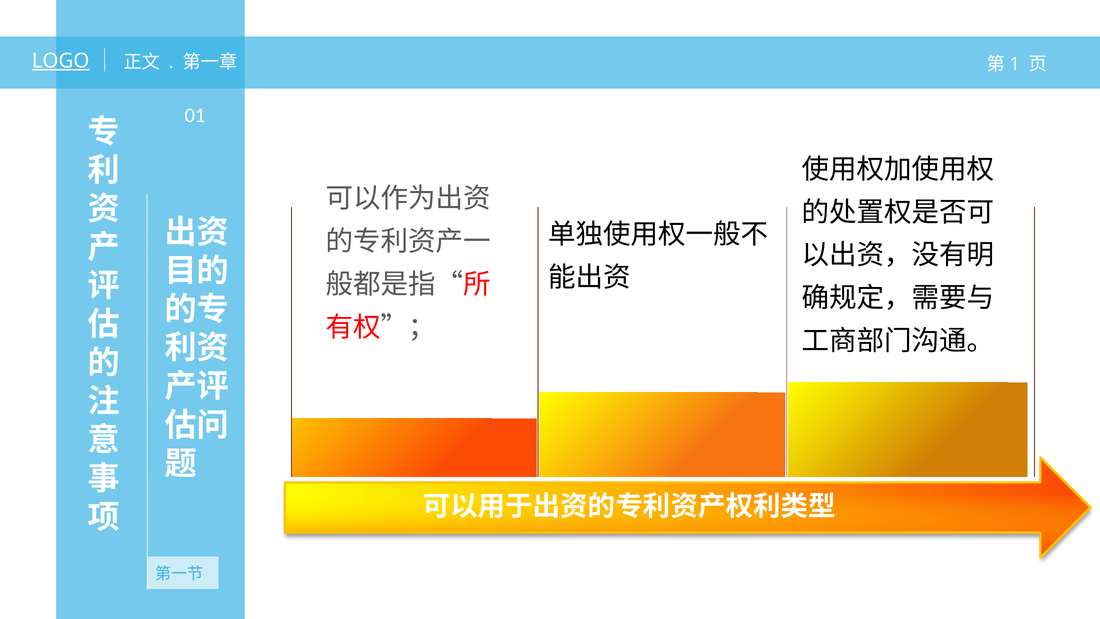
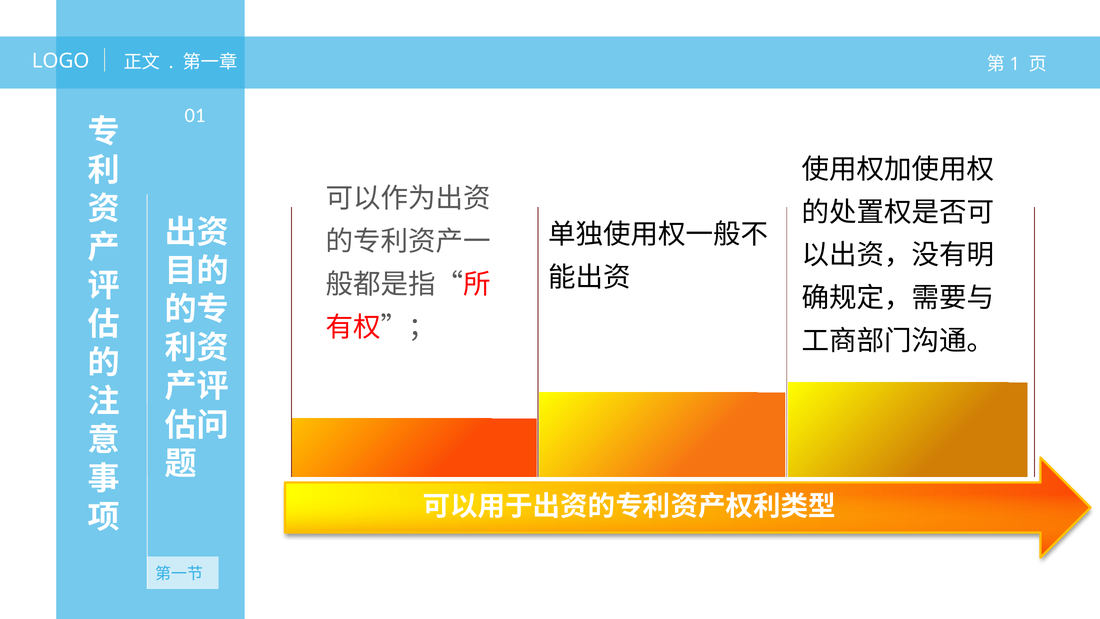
LOGO underline: present -> none (61, 61)
